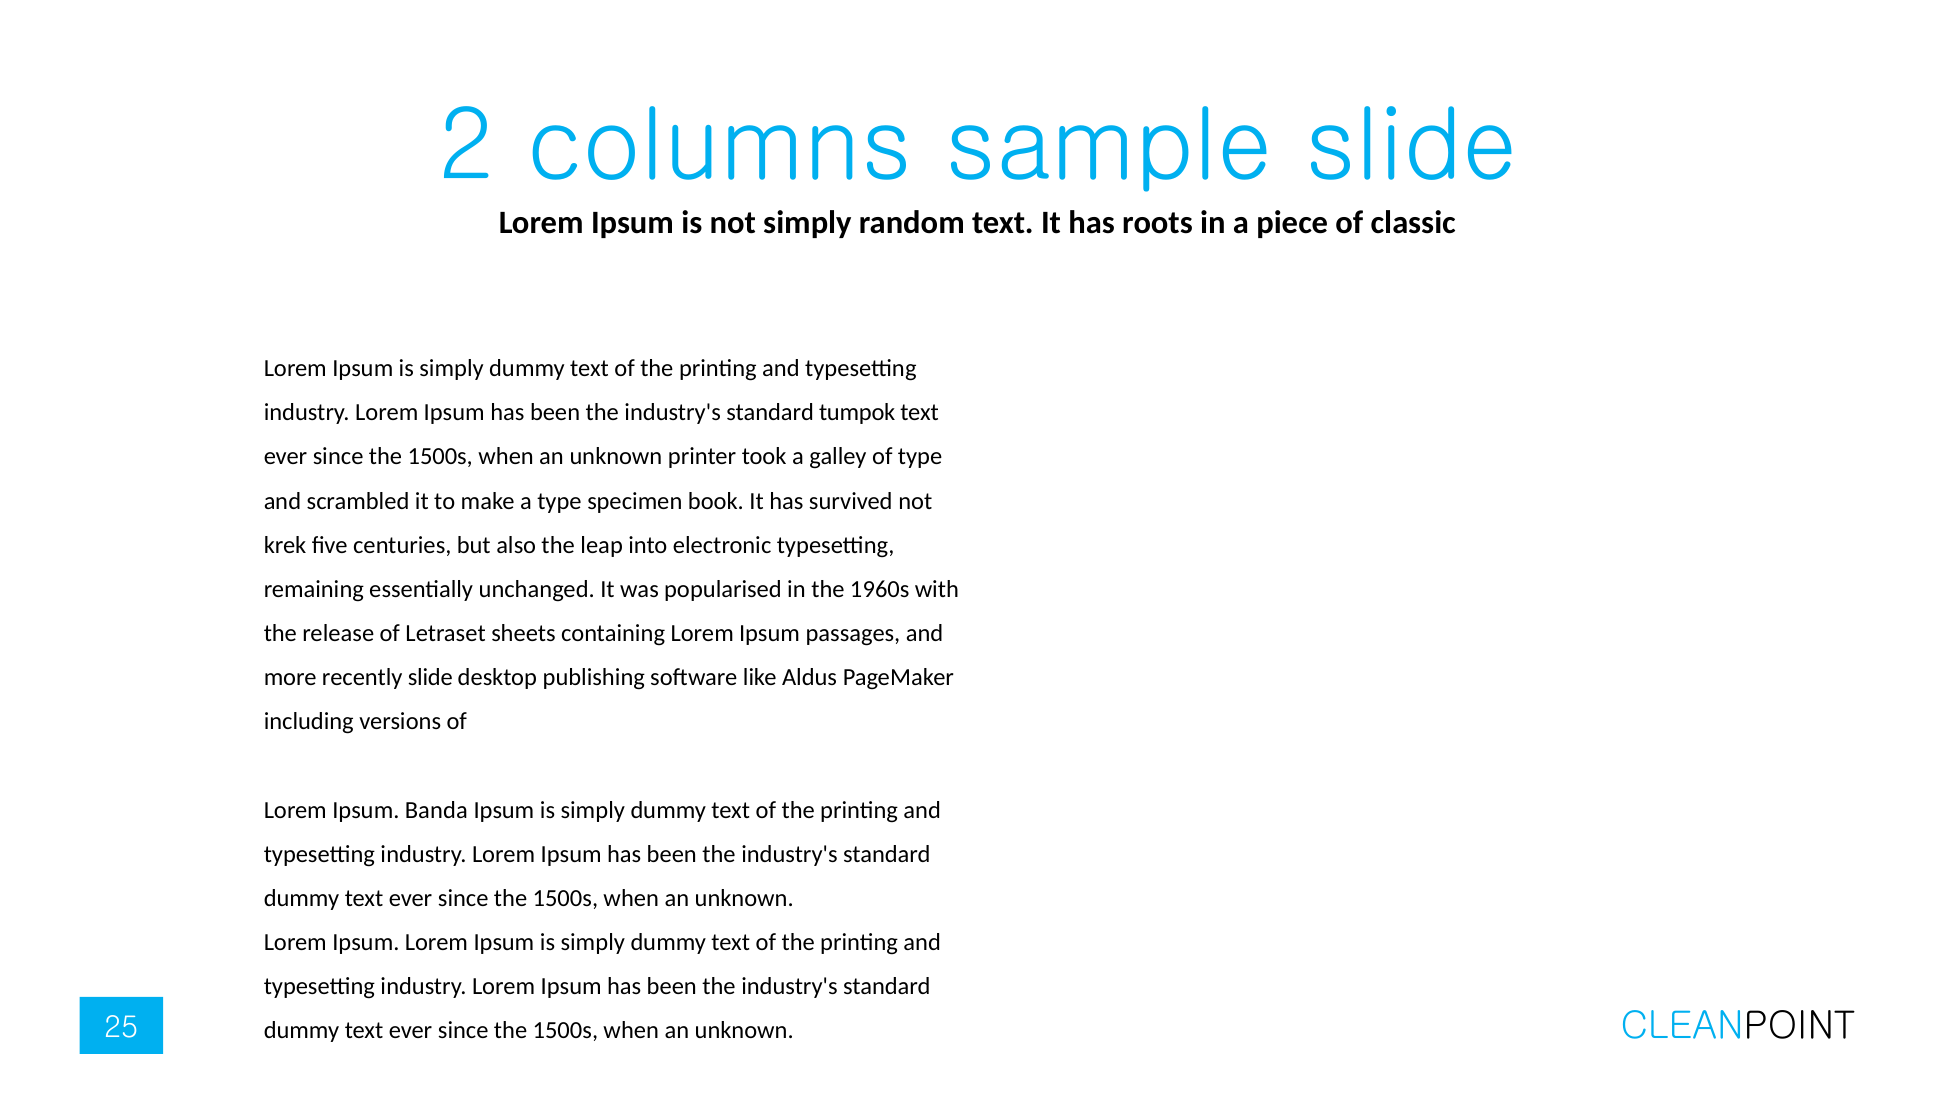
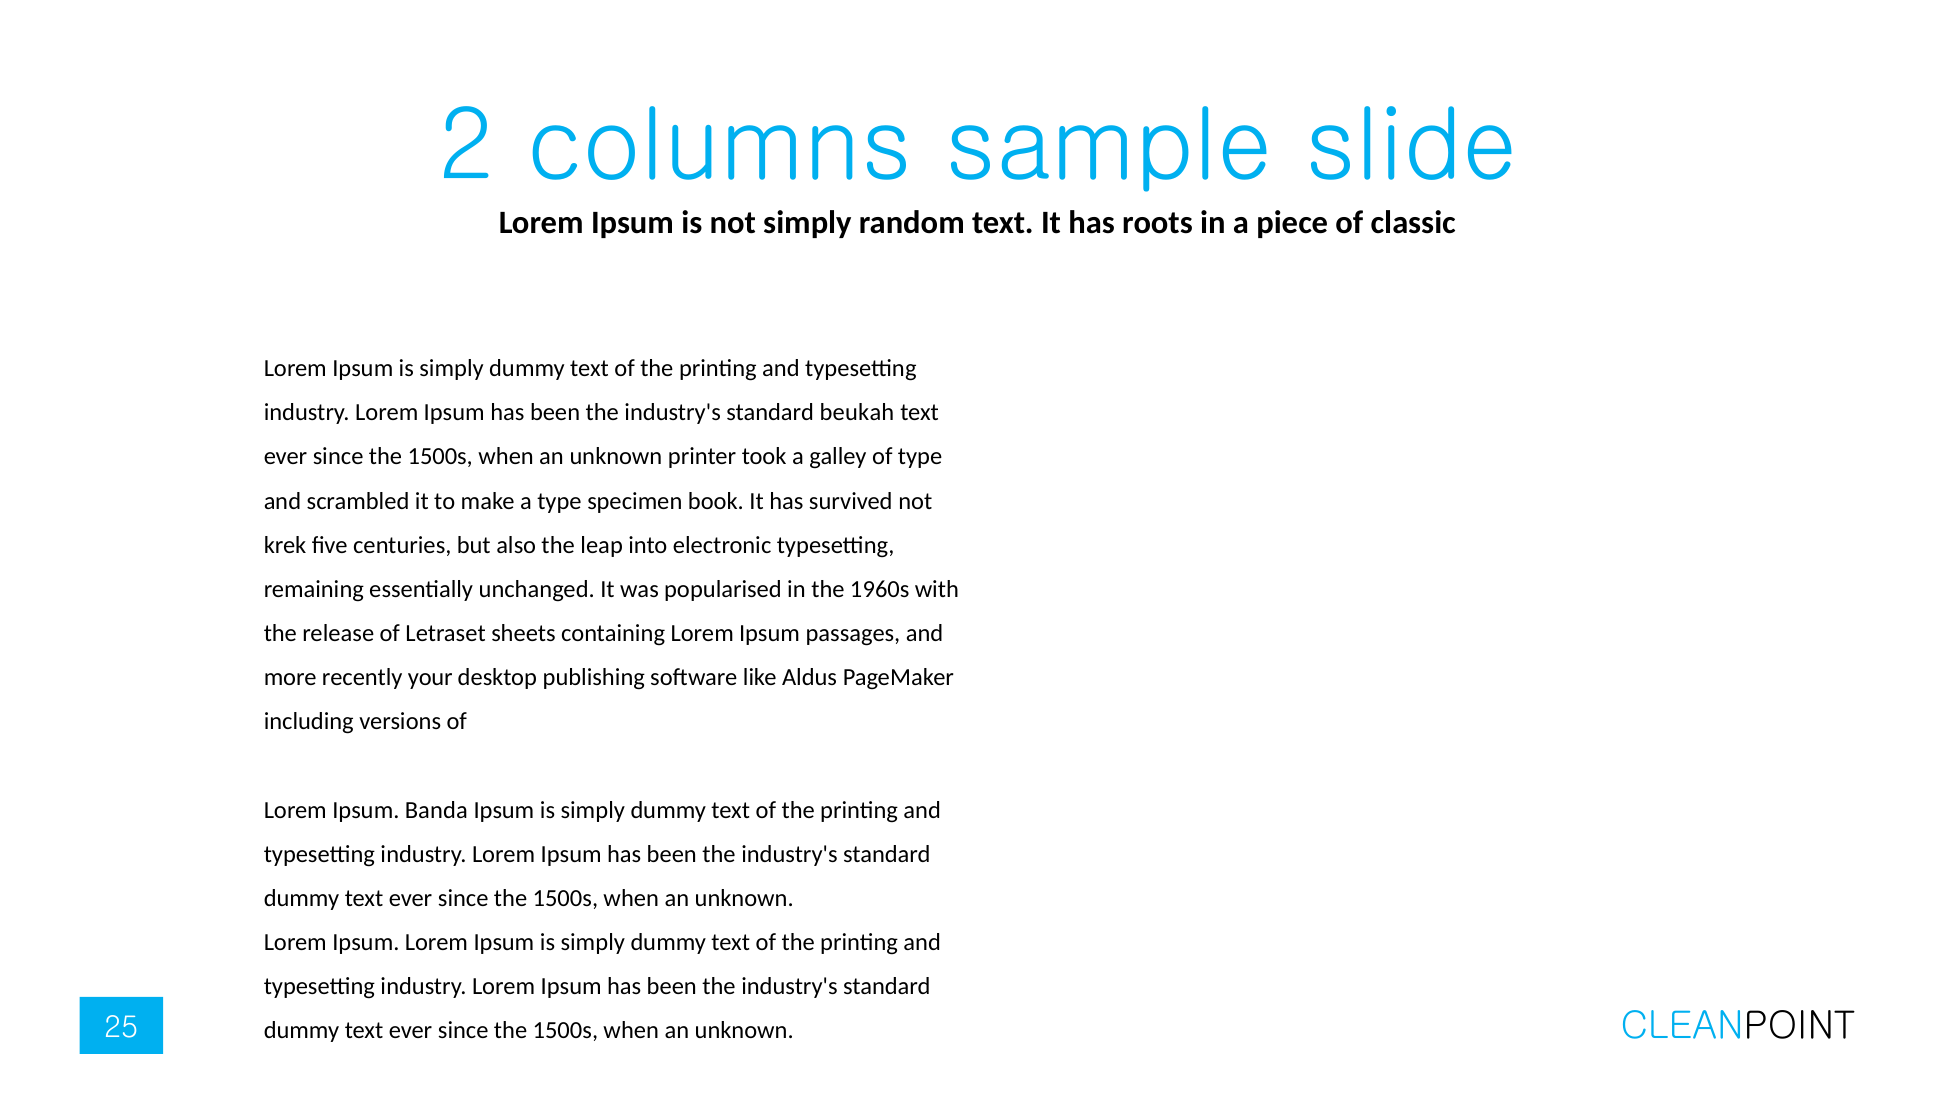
tumpok: tumpok -> beukah (857, 413)
recently slide: slide -> your (430, 678)
